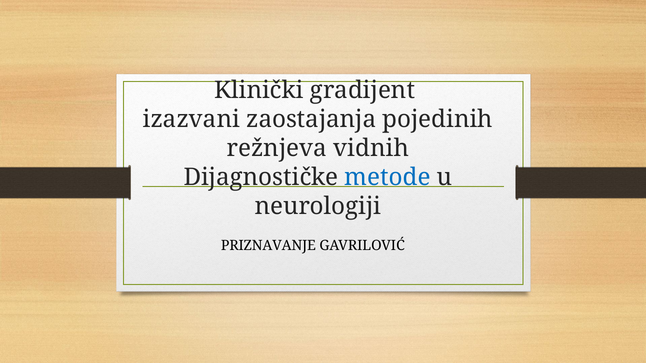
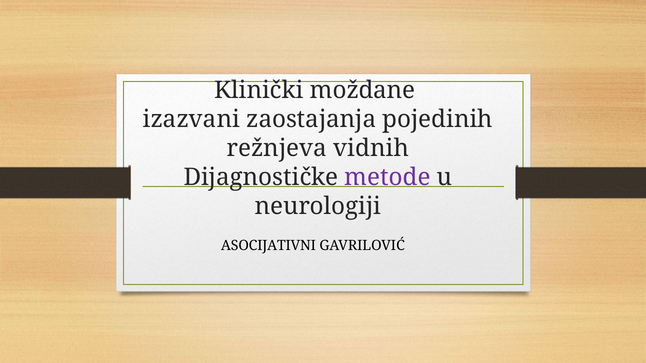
gradijent: gradijent -> moždane (363, 90)
metode colour: blue -> purple (387, 177)
PRIZNAVANJE: PRIZNAVANJE -> ASOCIJATIVNI (268, 246)
